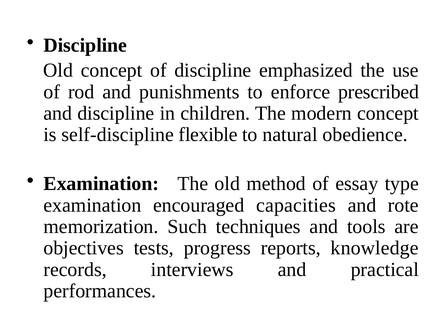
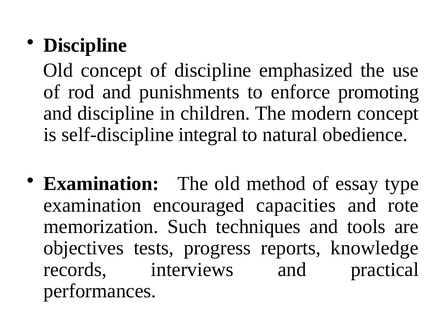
prescribed: prescribed -> promoting (379, 92)
flexible: flexible -> integral (208, 134)
